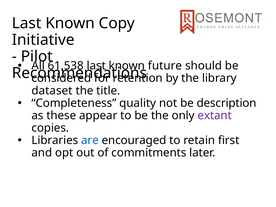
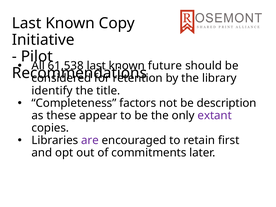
dataset: dataset -> identify (52, 91)
quality: quality -> factors (138, 103)
are colour: blue -> purple (90, 140)
